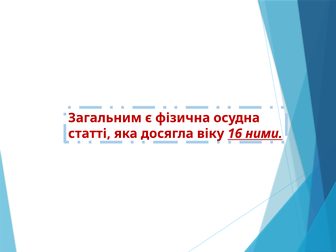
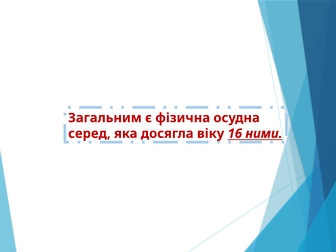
статті: статті -> серед (89, 134)
